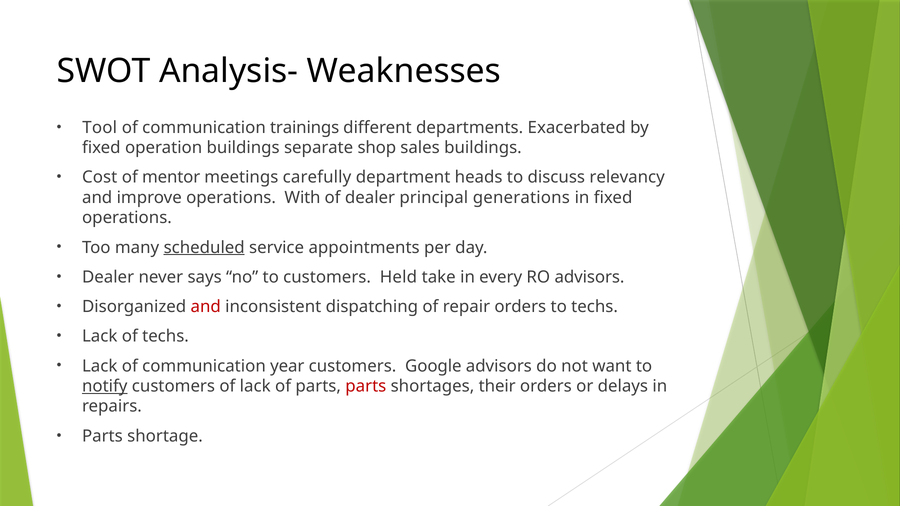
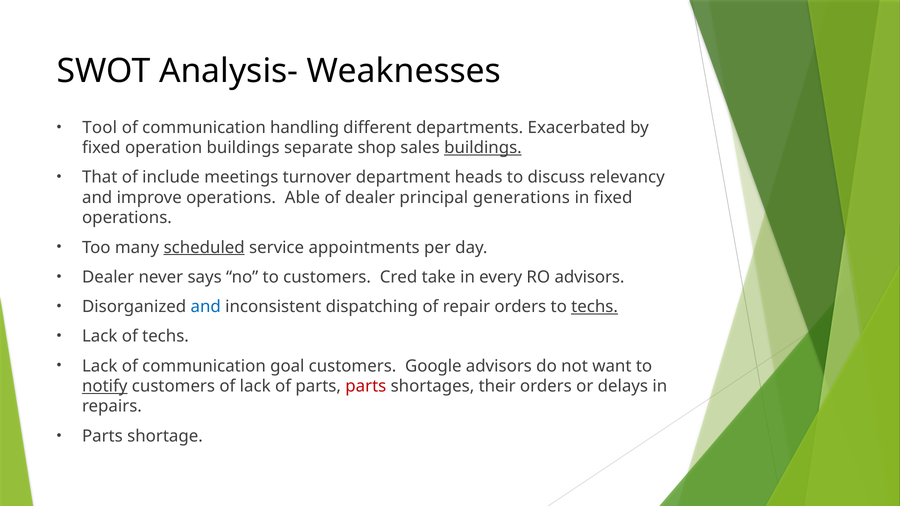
trainings: trainings -> handling (305, 128)
buildings underline: none -> present (483, 148)
Cost: Cost -> That (100, 177)
mentor: mentor -> include (171, 177)
carefully: carefully -> turnover (317, 177)
With: With -> Able (302, 198)
Held: Held -> Cred (399, 277)
and colour: red -> blue (206, 307)
techs underline: none -> present (595, 307)
year: year -> goal (287, 366)
